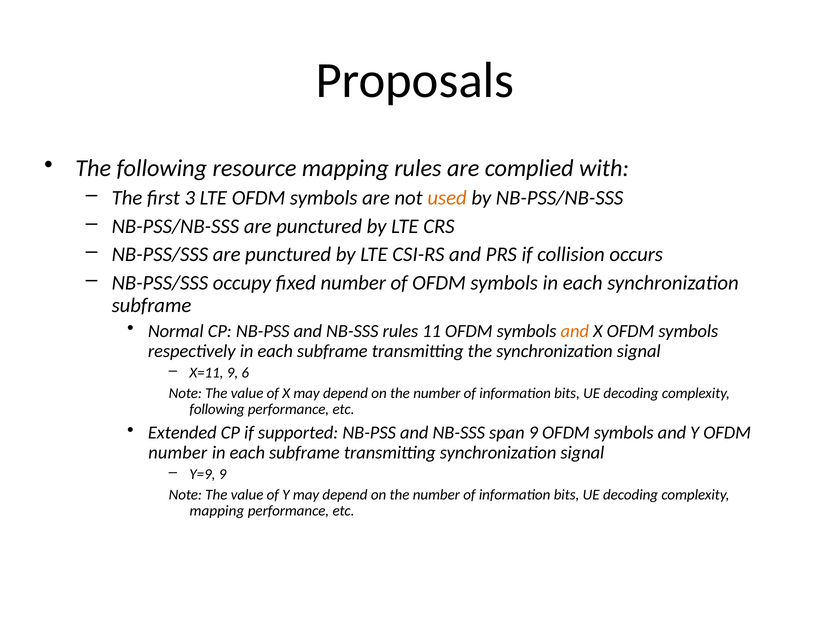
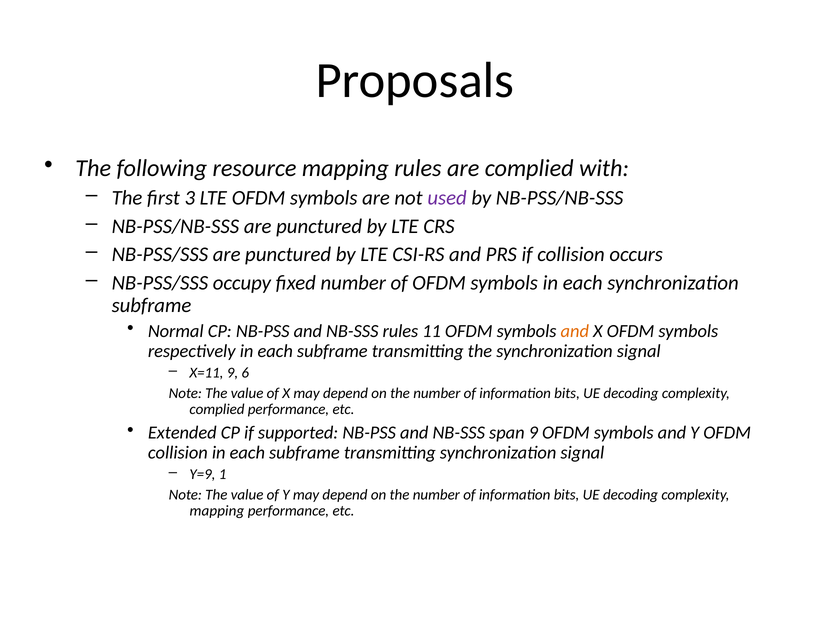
used colour: orange -> purple (447, 198)
following: following -> complied (217, 409)
number: number -> collision (178, 452)
Y=9 9: 9 -> 1 (223, 474)
